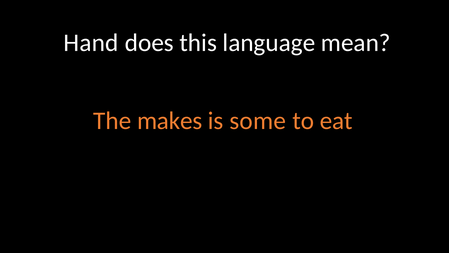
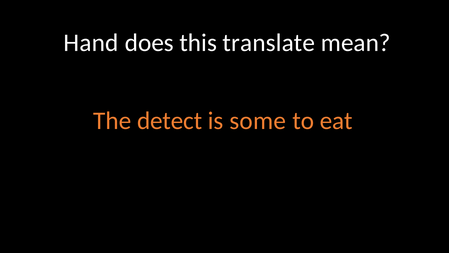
language: language -> translate (269, 43)
makes: makes -> detect (170, 121)
